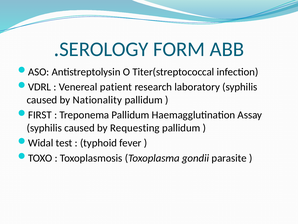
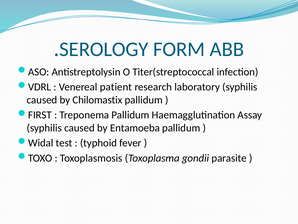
Nationality: Nationality -> Chilomastix (97, 100)
Requesting: Requesting -> Entamoeba (135, 128)
